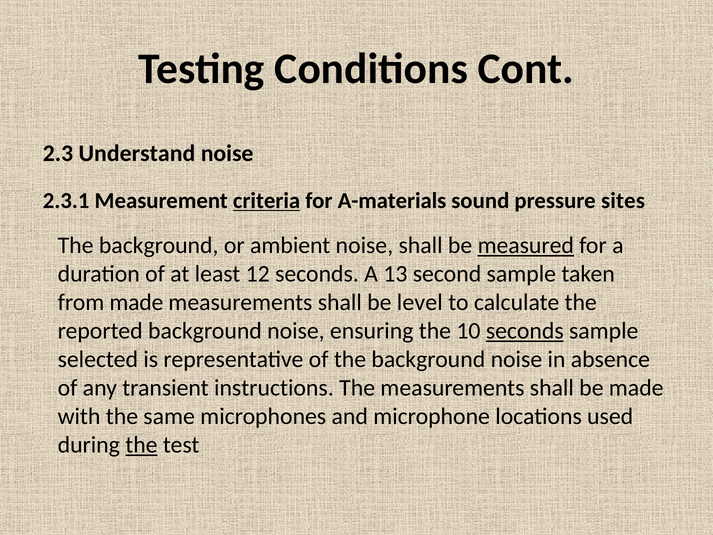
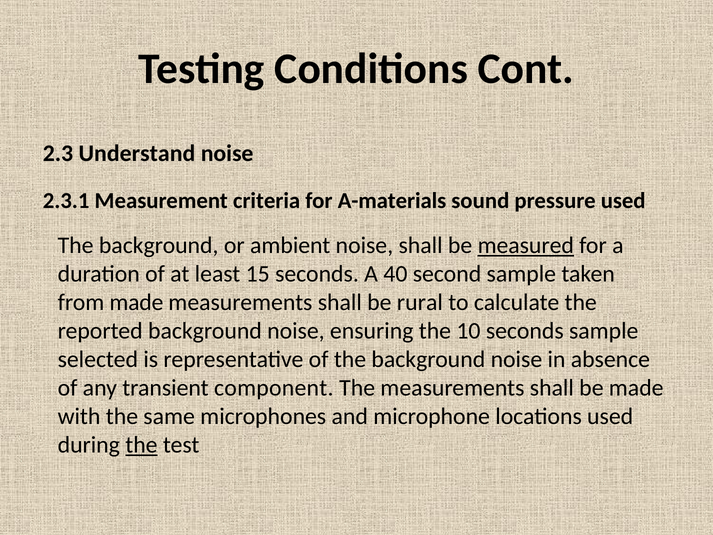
criteria underline: present -> none (267, 201)
pressure sites: sites -> used (623, 201)
12: 12 -> 15 (258, 274)
13: 13 -> 40 (395, 274)
level: level -> rural (420, 302)
seconds underline: present -> none (525, 331)
instructions: instructions -> component (274, 388)
